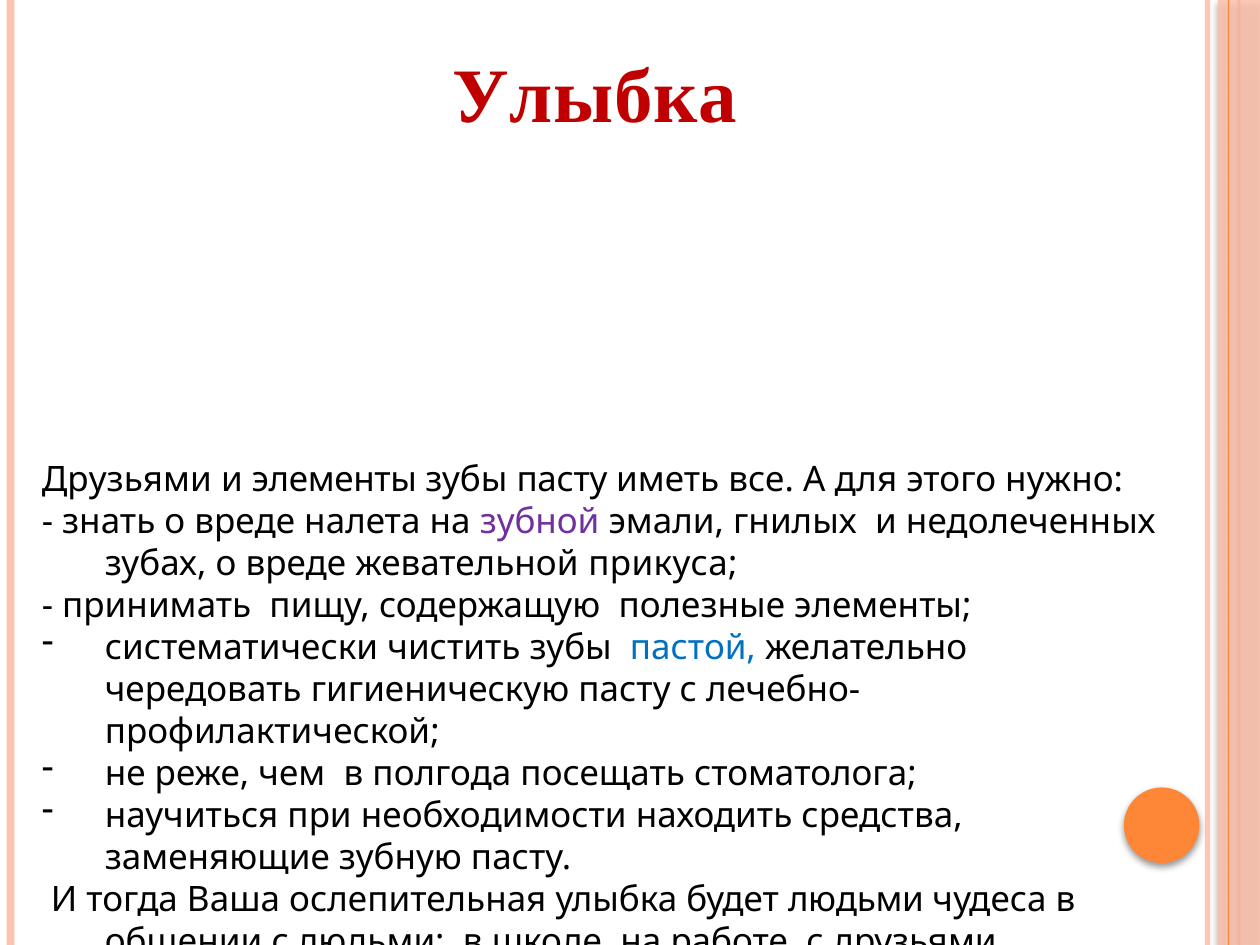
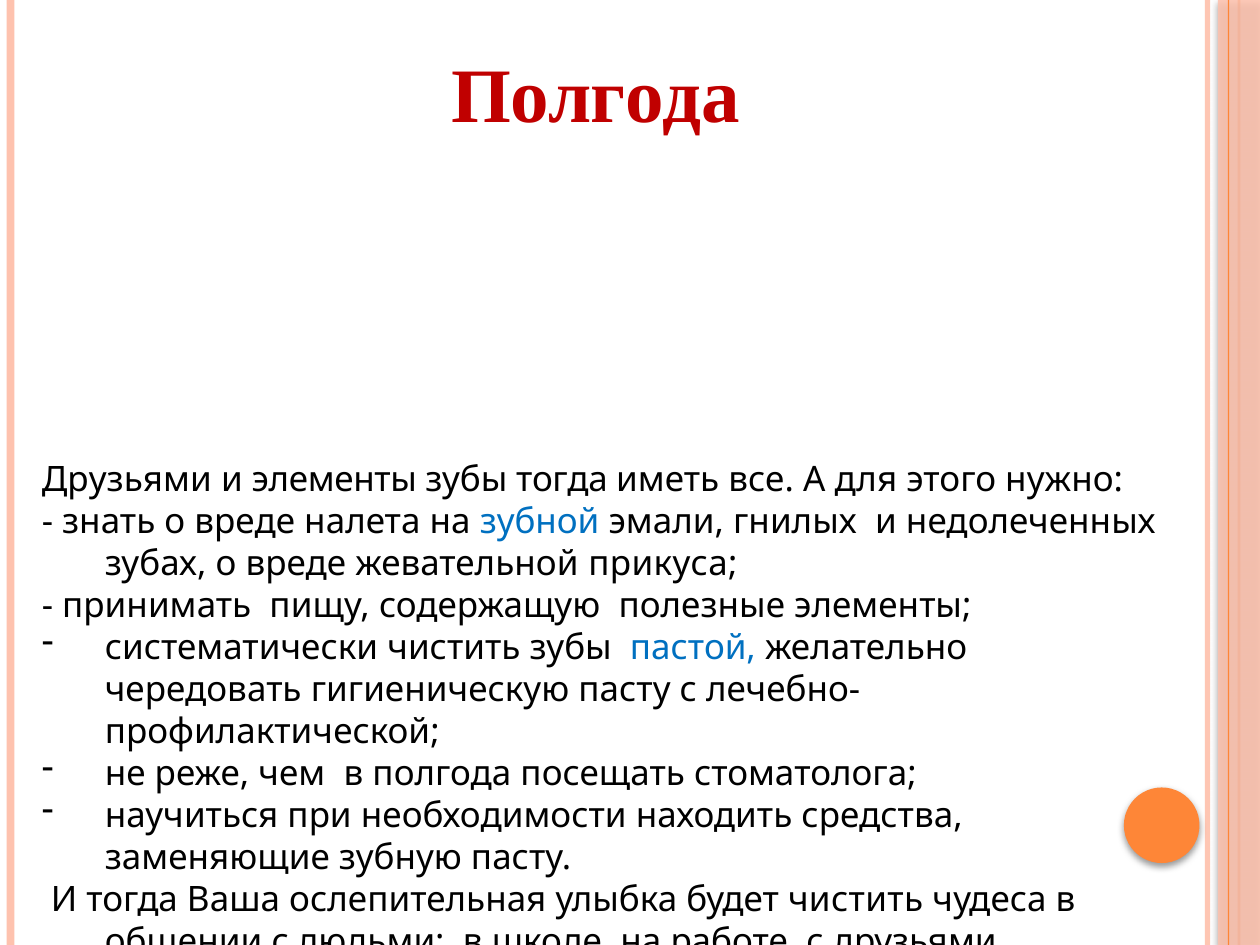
Улыбка: Улыбка -> Полгода (596, 97)
зубы пасту: пасту -> тогда (562, 480)
зубной colour: purple -> blue (540, 522)
будет людьми: людьми -> чистить (856, 900)
